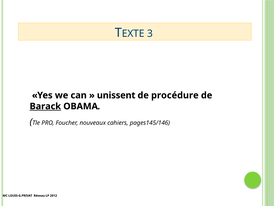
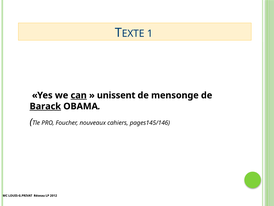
3: 3 -> 1 (150, 33)
can underline: none -> present (79, 95)
procédure: procédure -> mensonge (175, 95)
